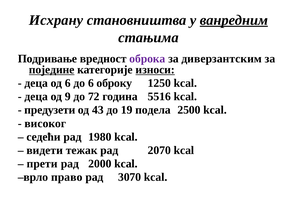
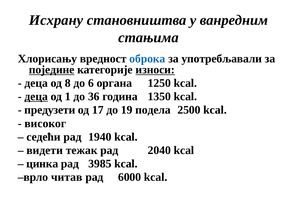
ванредним underline: present -> none (234, 20)
Подривање: Подривање -> Хлорисању (47, 59)
оброка colour: purple -> blue (147, 59)
диверзантским: диверзантским -> употребљавали (222, 59)
од 6: 6 -> 8 (68, 83)
оброку: оброку -> органа (114, 83)
деца underline: none -> present (36, 96)
9: 9 -> 1 (68, 96)
72: 72 -> 36 (94, 96)
5516: 5516 -> 1350 (159, 96)
43: 43 -> 17 (98, 110)
1980: 1980 -> 1940 (100, 137)
2070: 2070 -> 2040 (159, 150)
прети: прети -> цинка (42, 164)
2000: 2000 -> 3985 (100, 164)
право: право -> читав (67, 177)
3070: 3070 -> 6000 (130, 177)
